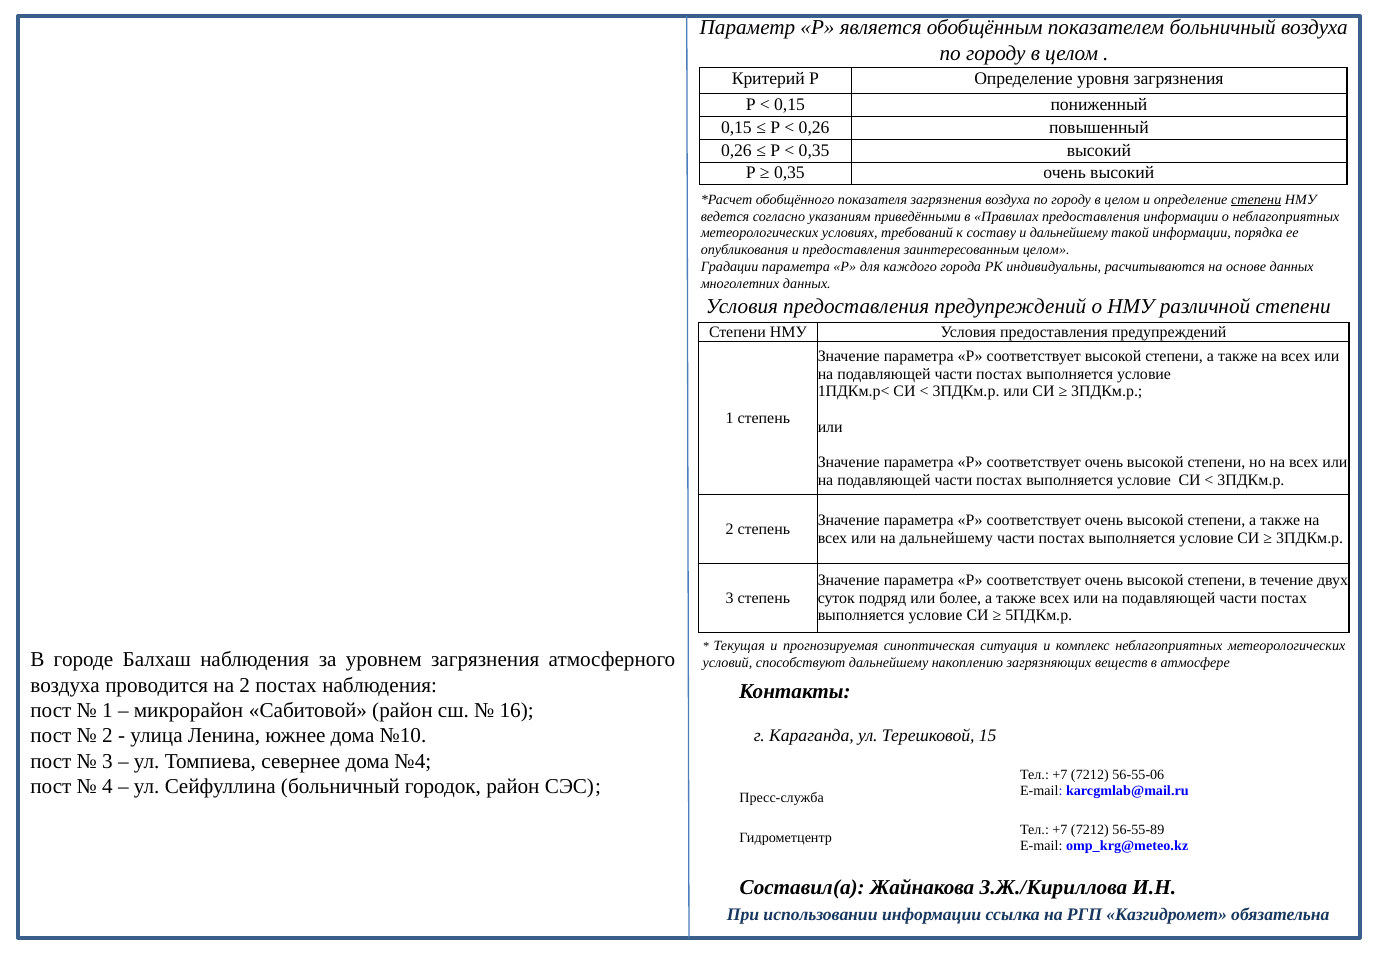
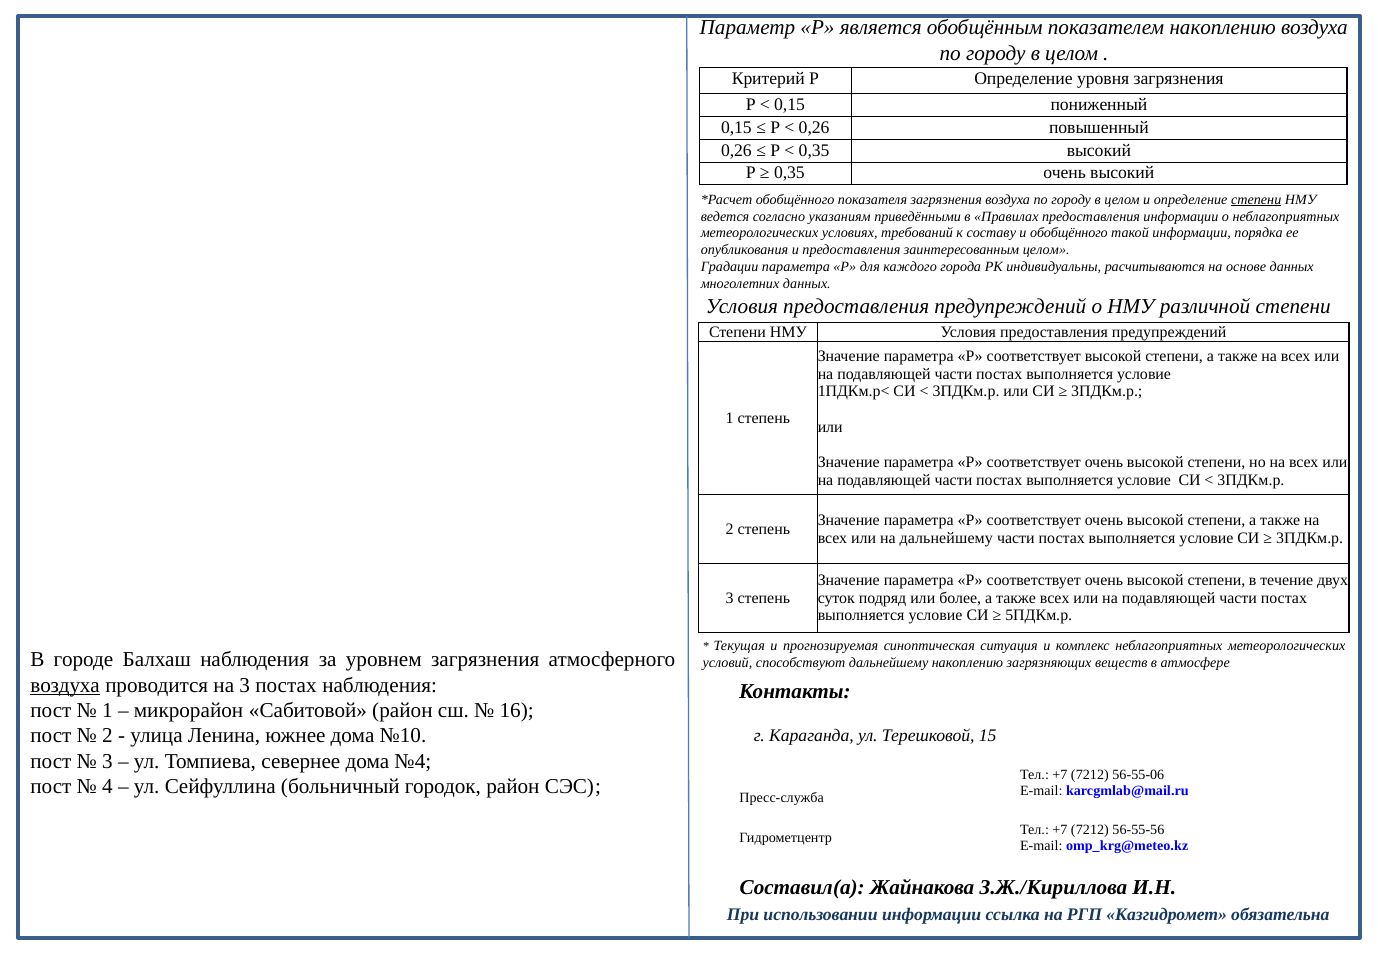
показателем больничный: больничный -> накоплению (1223, 28)
и дальнейшему: дальнейшему -> обобщённого (1069, 233)
воздуха underline: none -> present (65, 685)
на 2: 2 -> 3 (245, 685)
56-55-89: 56-55-89 -> 56-55-56 (1138, 830)
